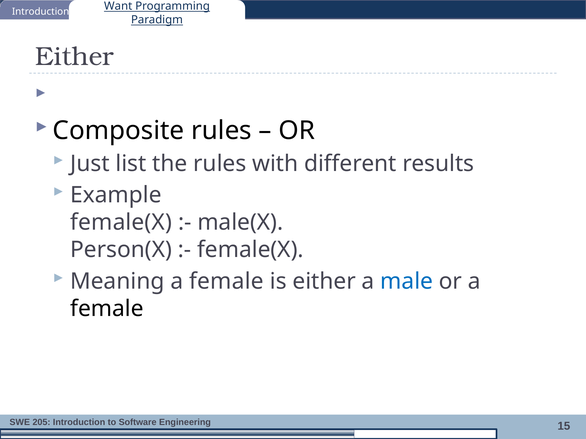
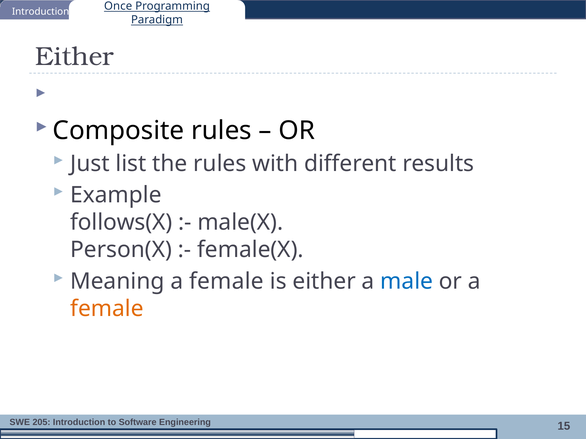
Want: Want -> Once (118, 6)
female(X: female(X -> follows(X (121, 223)
female colour: black -> orange (107, 309)
